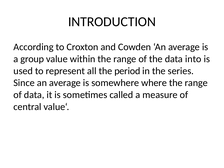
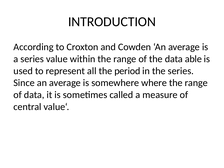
a group: group -> series (32, 59)
into: into -> able (193, 59)
